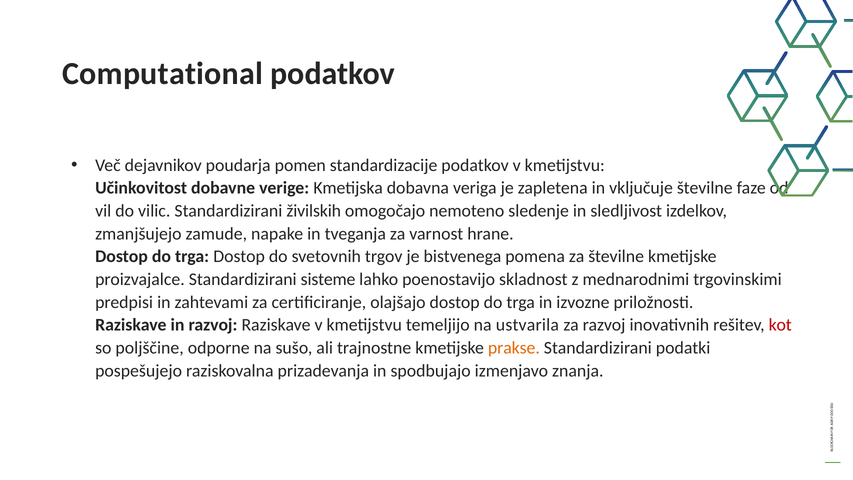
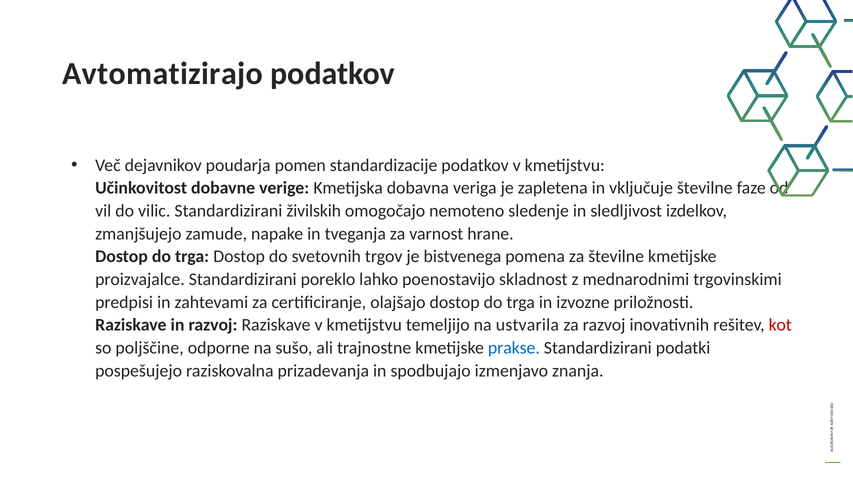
Computational: Computational -> Avtomatizirajo (163, 74)
sisteme: sisteme -> poreklo (328, 279)
prakse colour: orange -> blue (514, 348)
